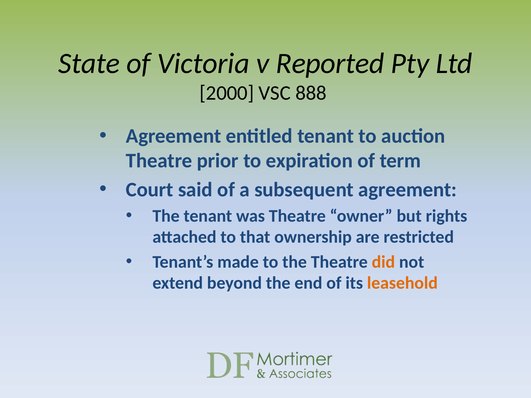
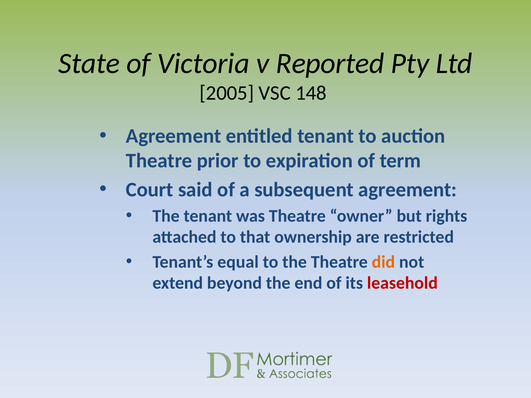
2000: 2000 -> 2005 (227, 93)
888: 888 -> 148 (311, 93)
made: made -> equal (238, 262)
leasehold colour: orange -> red (402, 283)
